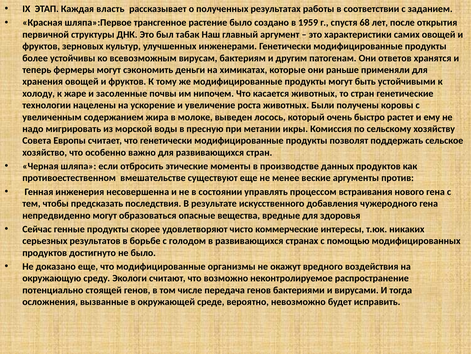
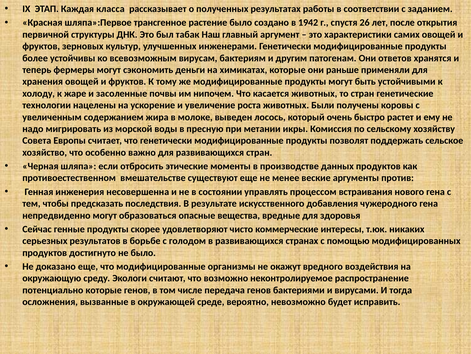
власть: власть -> класса (110, 9)
1959: 1959 -> 1942 (308, 23)
68: 68 -> 26 (365, 23)
потенциально стоящей: стоящей -> которые (104, 290)
